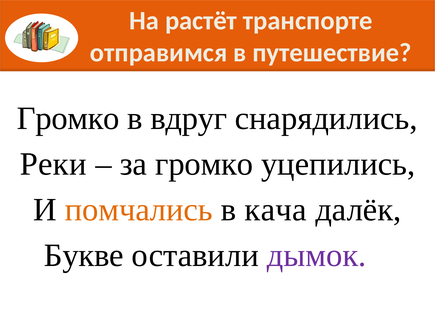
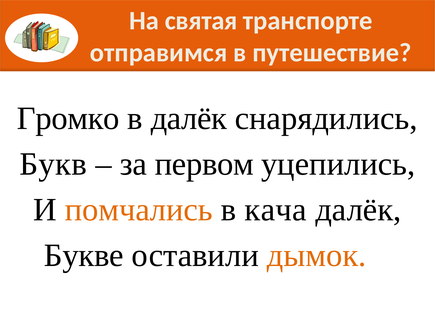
растёт: растёт -> святая (201, 21)
в вдруг: вдруг -> далёк (189, 119)
Реки: Реки -> Букв (53, 164)
за громко: громко -> первом (204, 164)
дымок colour: purple -> orange (317, 256)
